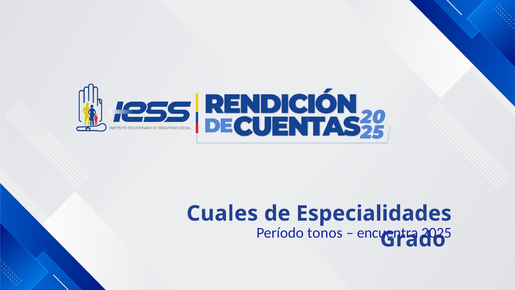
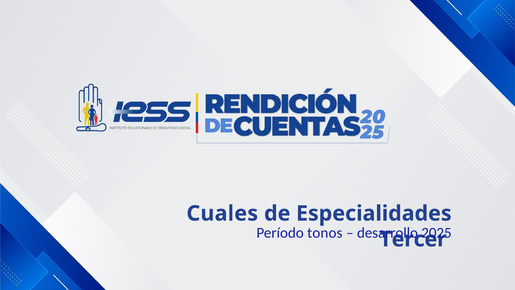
encuentra: encuentra -> desarrollo (387, 233)
Grado: Grado -> Tercer (413, 239)
